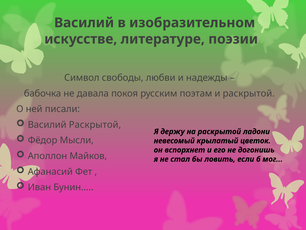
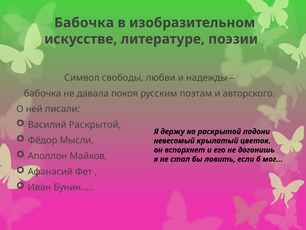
Василий: Василий -> Бабочка (84, 23)
и раскрытой: раскрытой -> авторского (249, 93)
